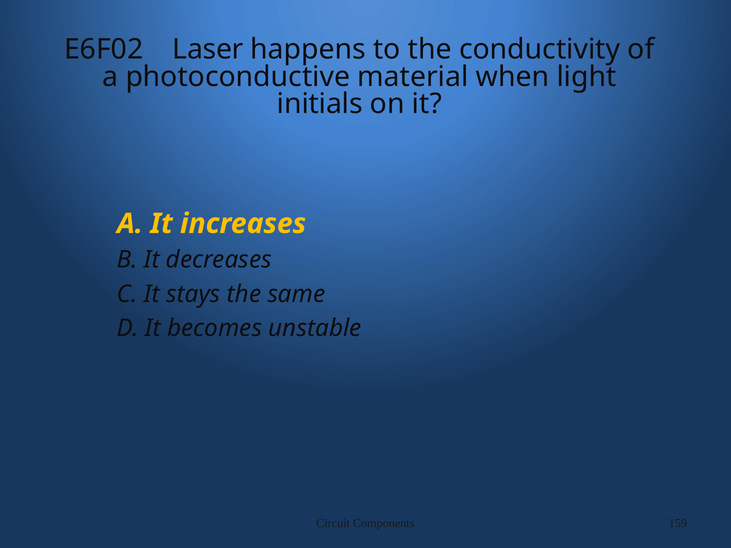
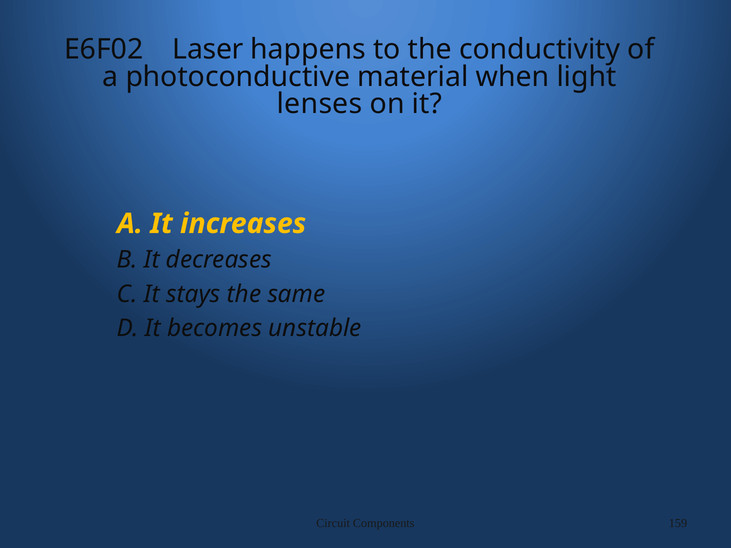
initials: initials -> lenses (320, 104)
